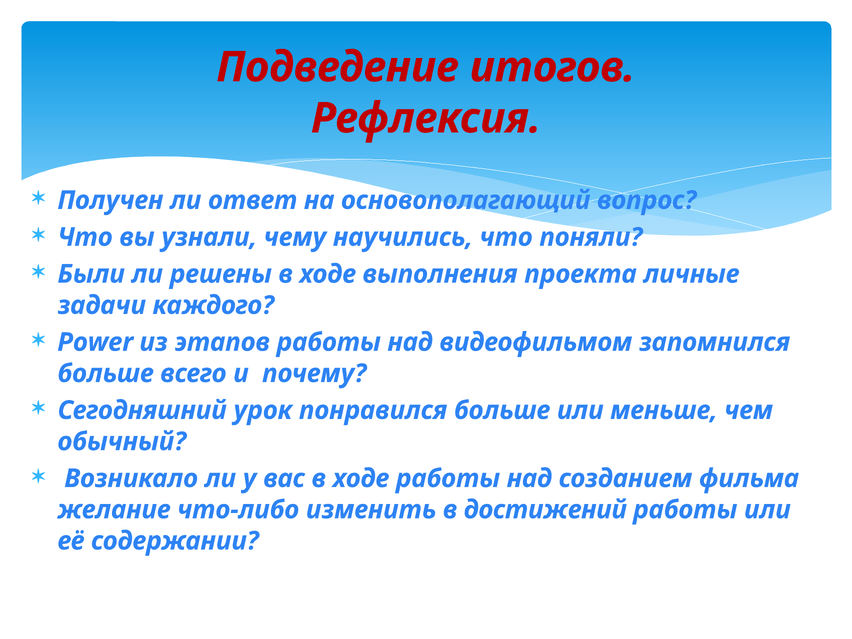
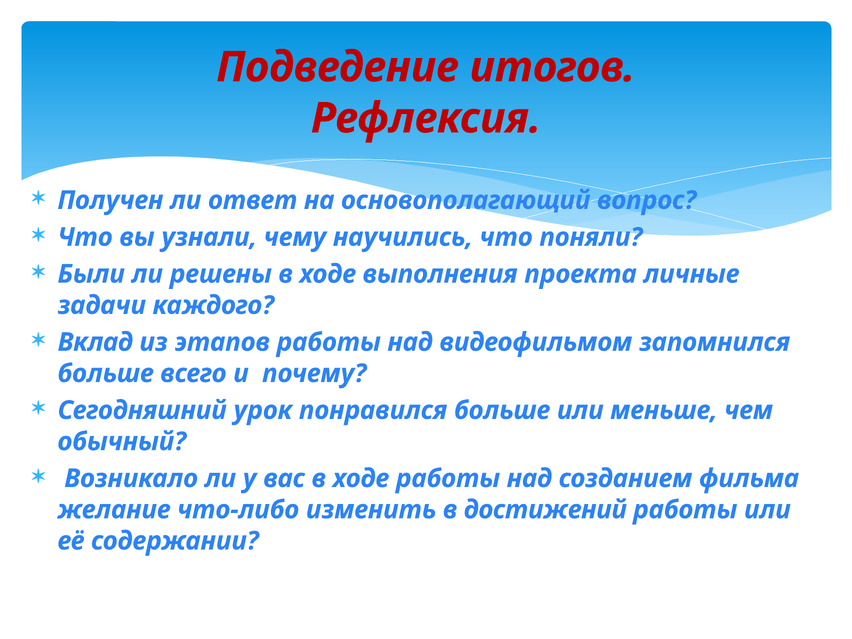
Power: Power -> Вклад (95, 342)
